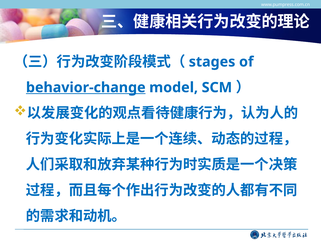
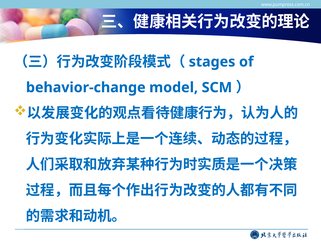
behavior-change underline: present -> none (86, 87)
